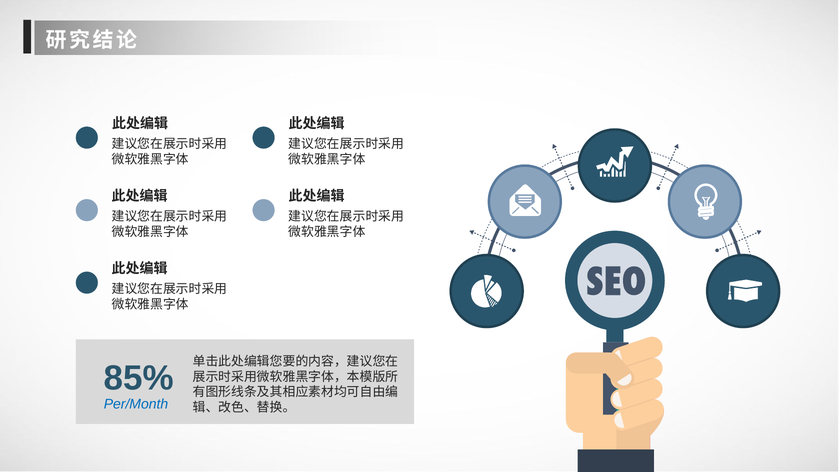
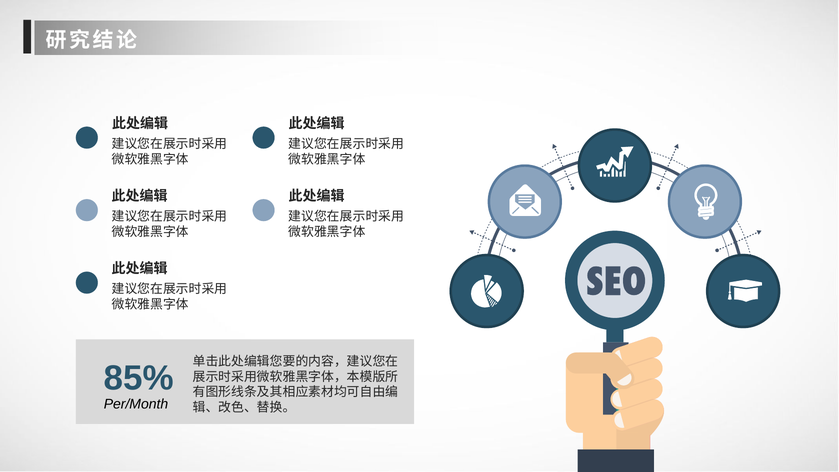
Per/Month colour: blue -> black (136, 404)
